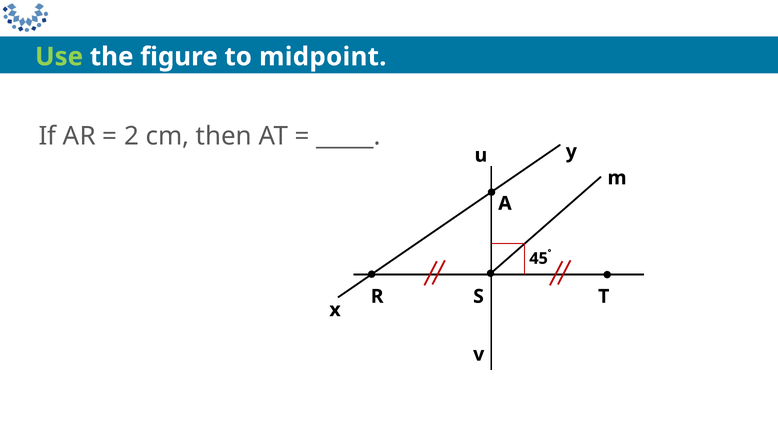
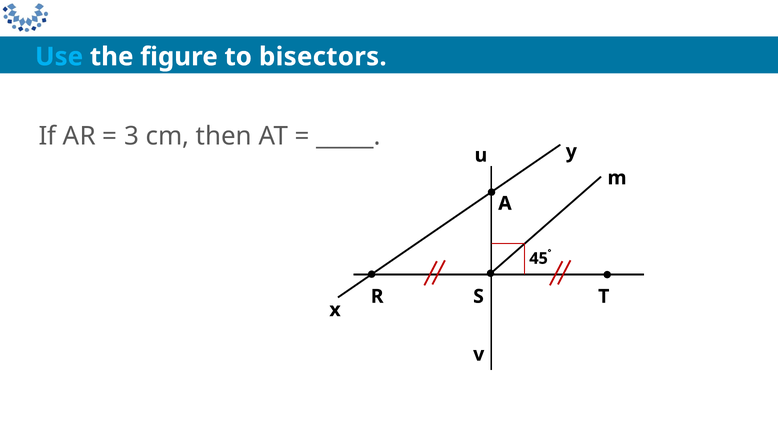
Use colour: light green -> light blue (59, 57)
midpoint: midpoint -> bisectors (323, 57)
2: 2 -> 3 (131, 136)
